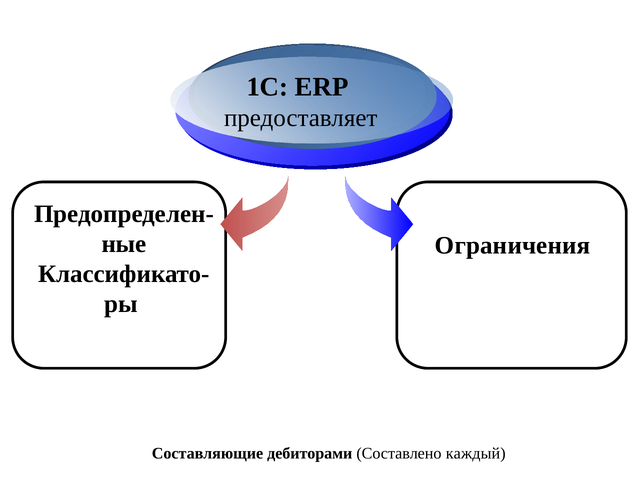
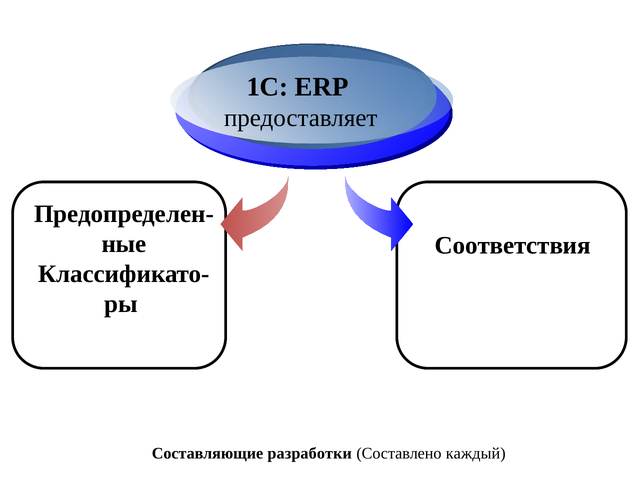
Ограничения: Ограничения -> Соответствия (513, 246)
дебиторами: дебиторами -> разработки (310, 453)
